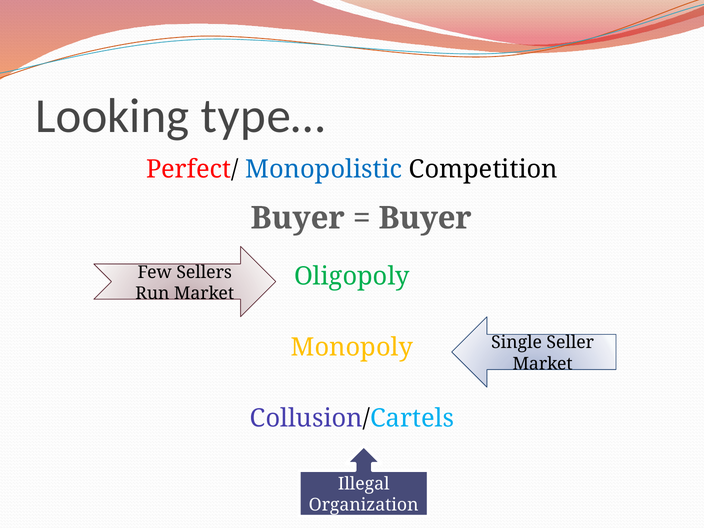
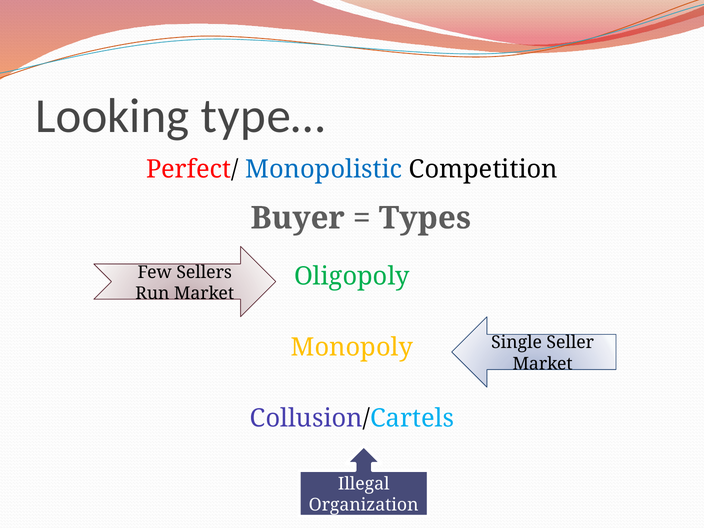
Buyer: Buyer -> Types (425, 218)
